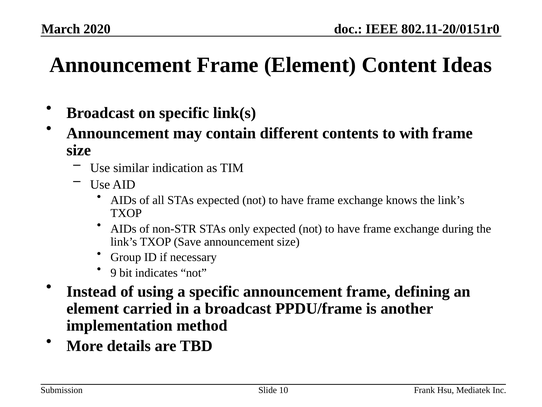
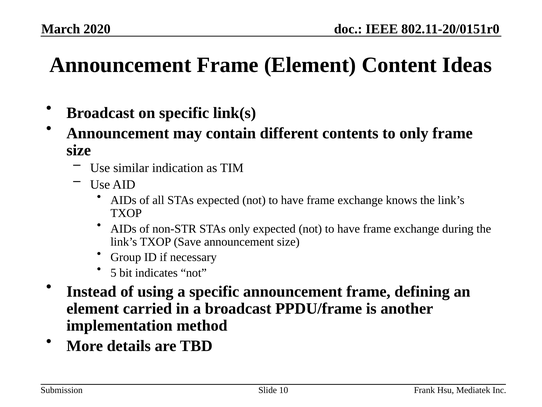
to with: with -> only (414, 133)
9: 9 -> 5 (113, 272)
